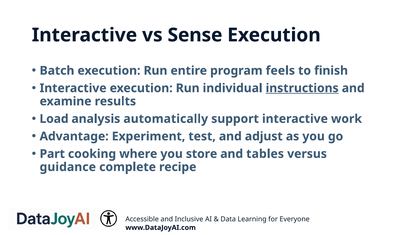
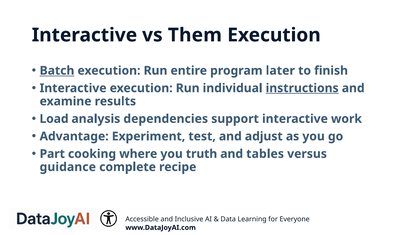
Sense: Sense -> Them (195, 35)
Batch underline: none -> present (57, 71)
feels: feels -> later (280, 71)
automatically: automatically -> dependencies (166, 119)
store: store -> truth (202, 154)
